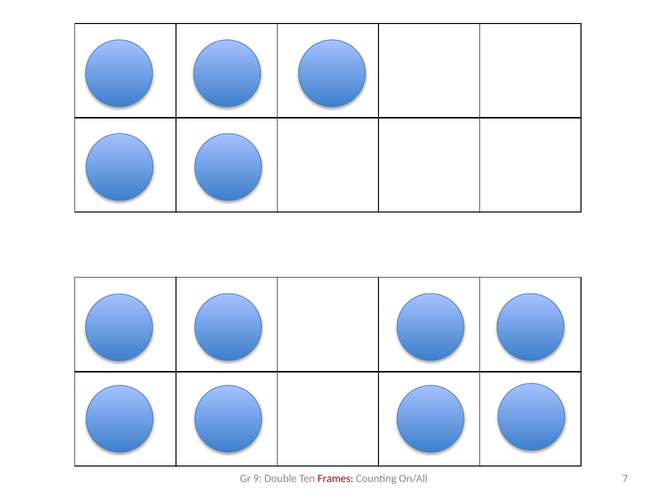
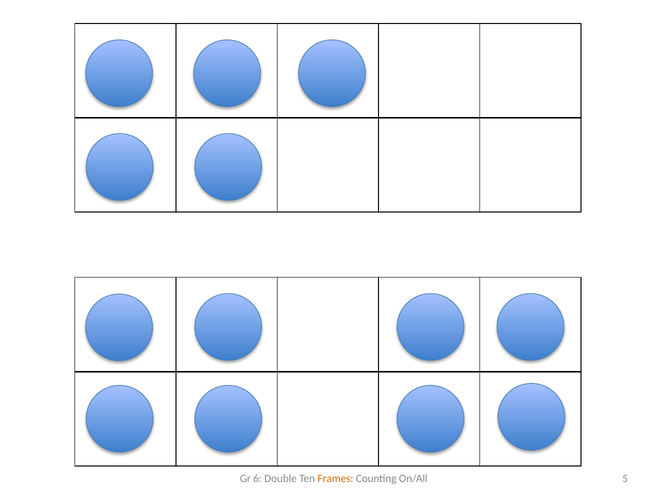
9: 9 -> 6 (258, 478)
Frames colour: red -> orange (336, 478)
7: 7 -> 5 (625, 478)
